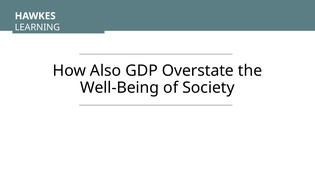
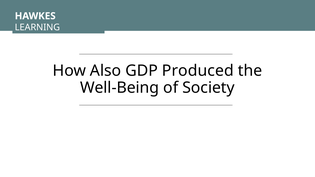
Overstate: Overstate -> Produced (198, 71)
